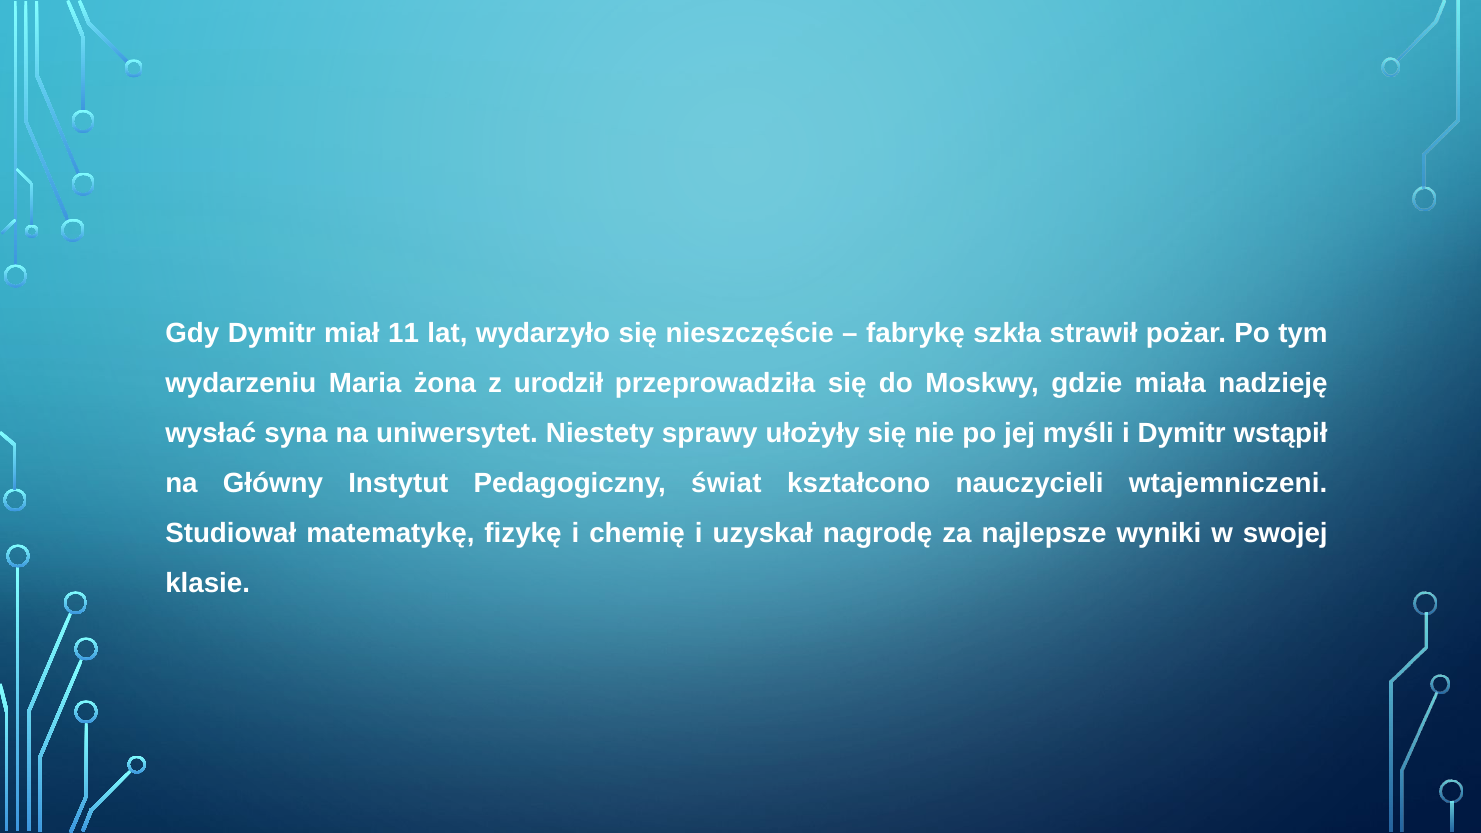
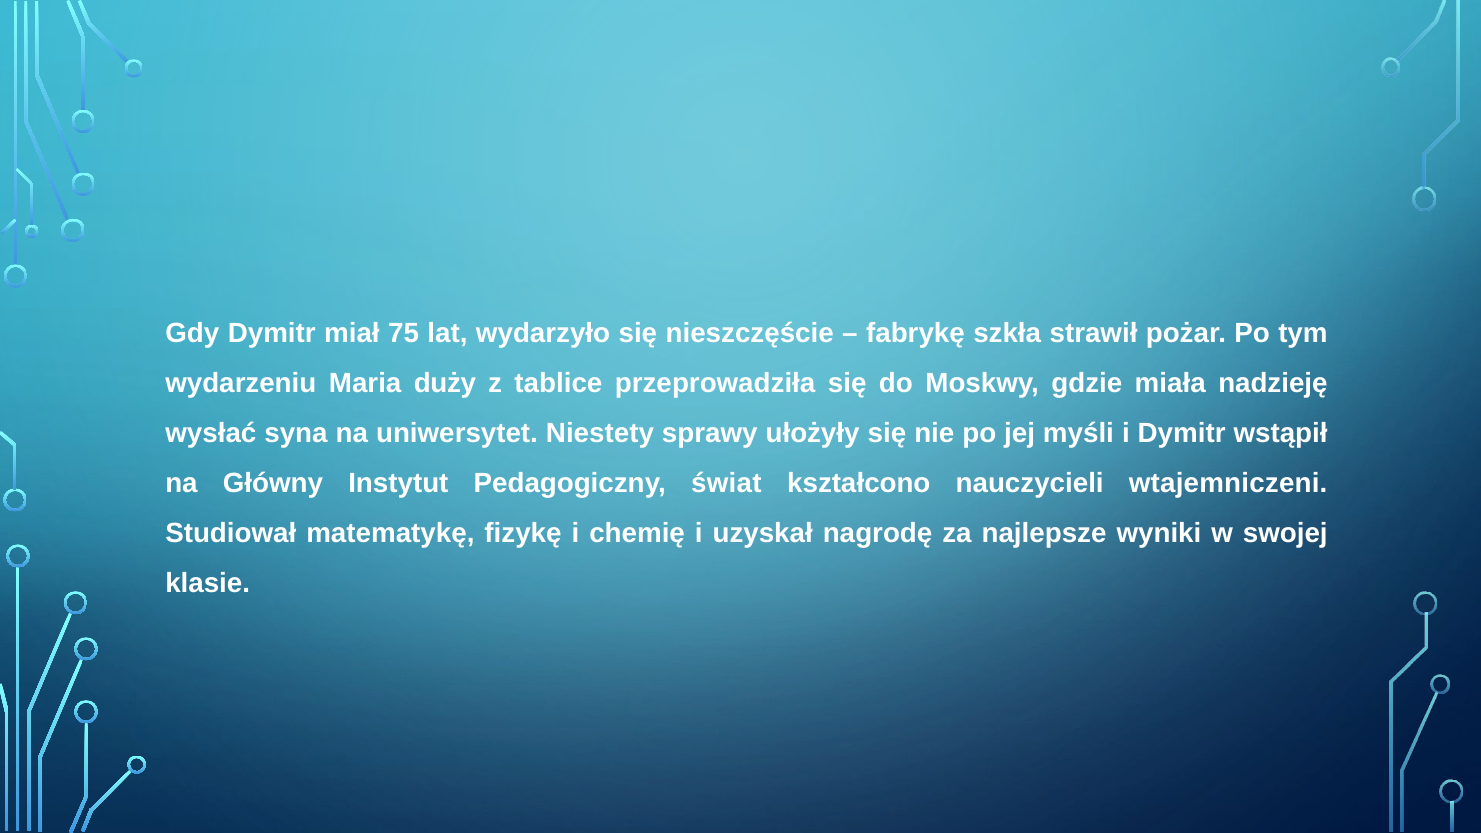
11: 11 -> 75 (404, 333)
żona: żona -> duży (445, 383)
urodził: urodził -> tablice (558, 383)
